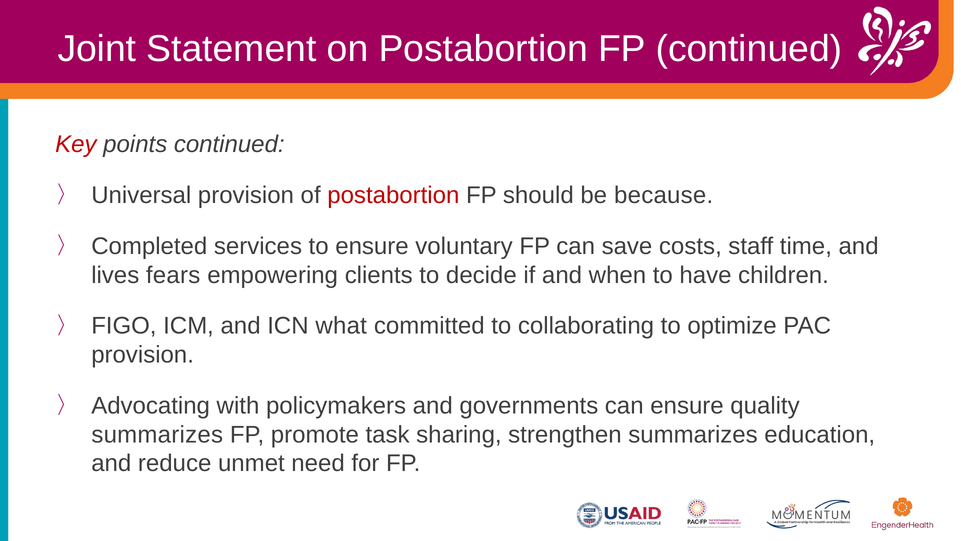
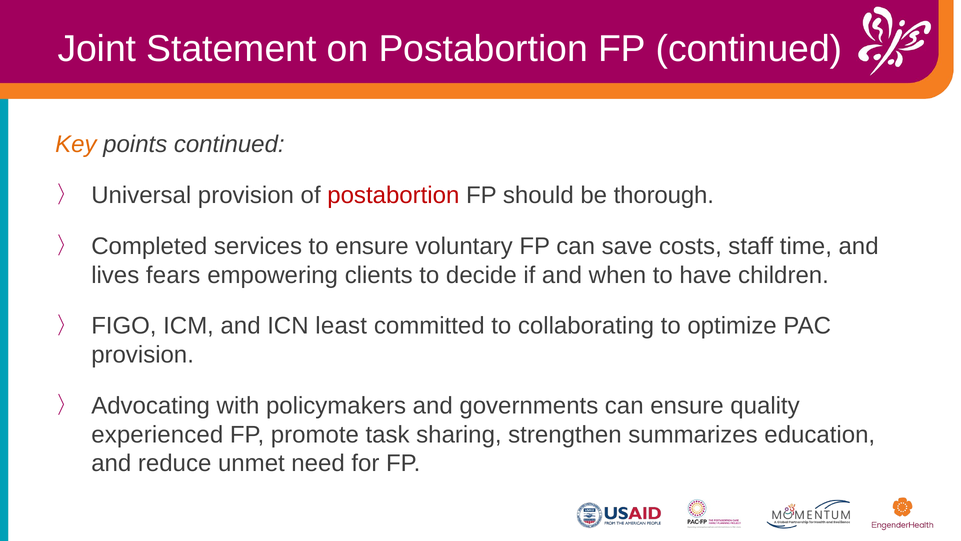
Key colour: red -> orange (76, 144)
because: because -> thorough (664, 195)
what: what -> least (341, 326)
summarizes: summarizes -> experienced (157, 434)
